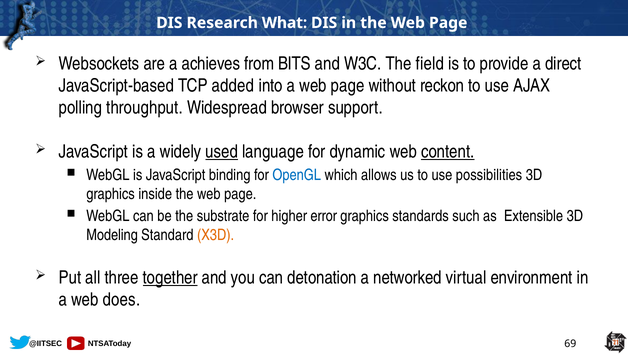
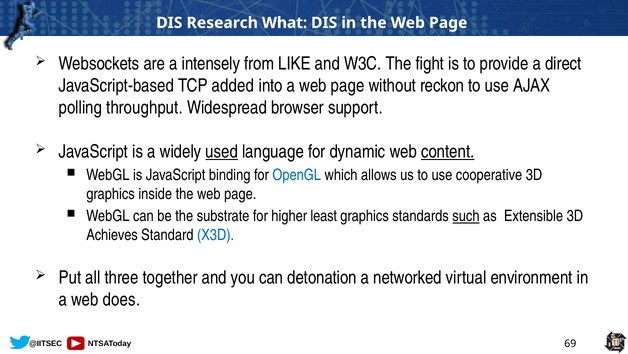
achieves: achieves -> intensely (211, 63)
BITS: BITS -> LIKE (294, 63)
field: field -> fight (430, 63)
possibilities: possibilities -> cooperative (489, 175)
error: error -> least (324, 216)
such underline: none -> present (466, 216)
Modeling: Modeling -> Achieves (112, 234)
X3D colour: orange -> blue (216, 234)
together underline: present -> none (170, 277)
